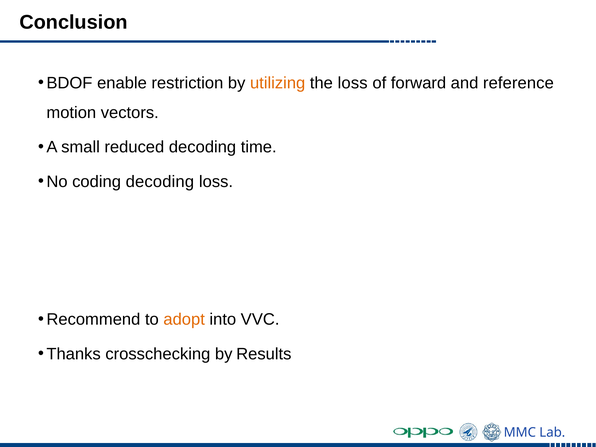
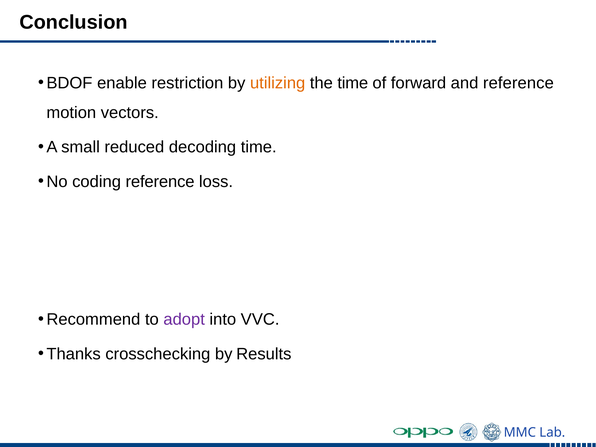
the loss: loss -> time (353, 83)
coding decoding: decoding -> reference (160, 182)
adopt colour: orange -> purple (184, 319)
